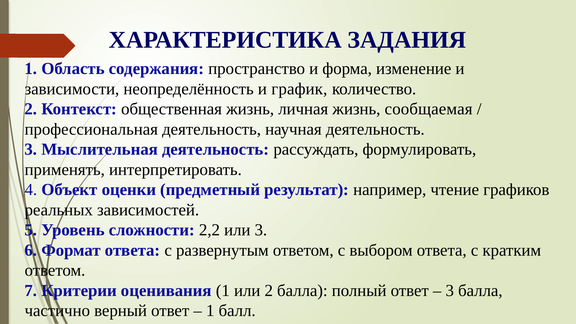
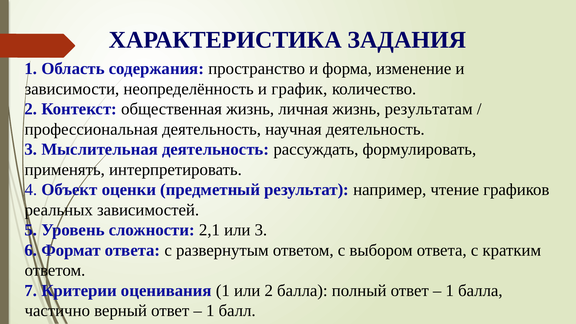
сообщаемая: сообщаемая -> результатам (429, 109)
2,2: 2,2 -> 2,1 (209, 230)
3: 3 -> 1 (450, 291)
